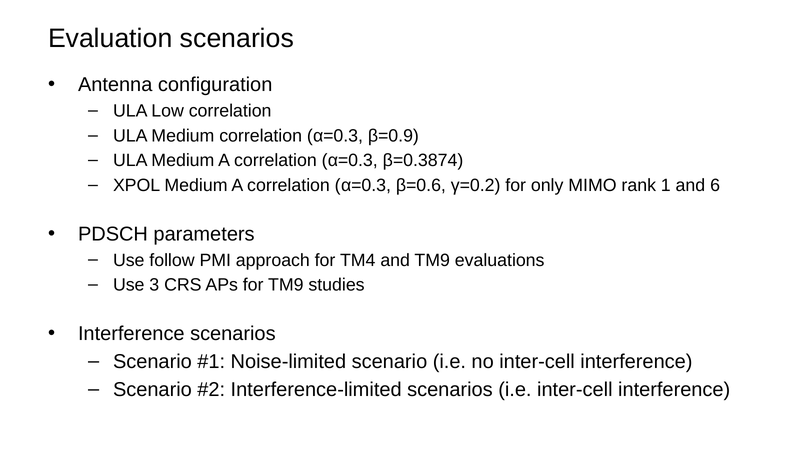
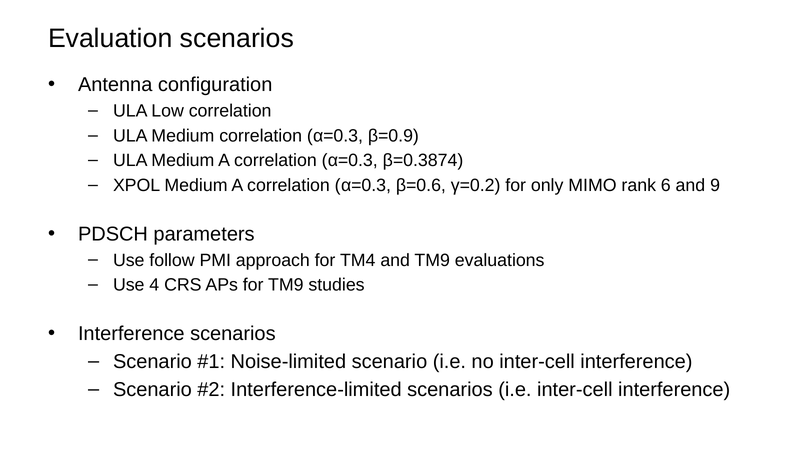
1: 1 -> 6 (666, 185)
6: 6 -> 9 (715, 185)
3: 3 -> 4 (154, 285)
